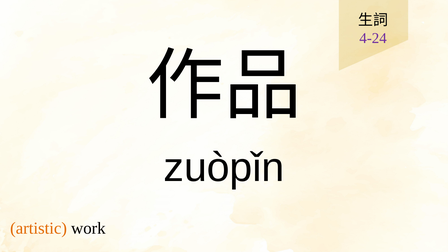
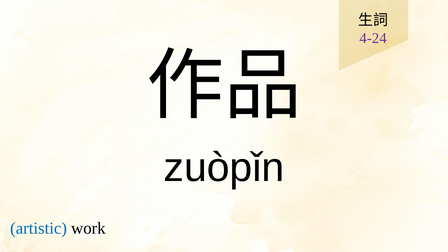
artistic colour: orange -> blue (39, 228)
